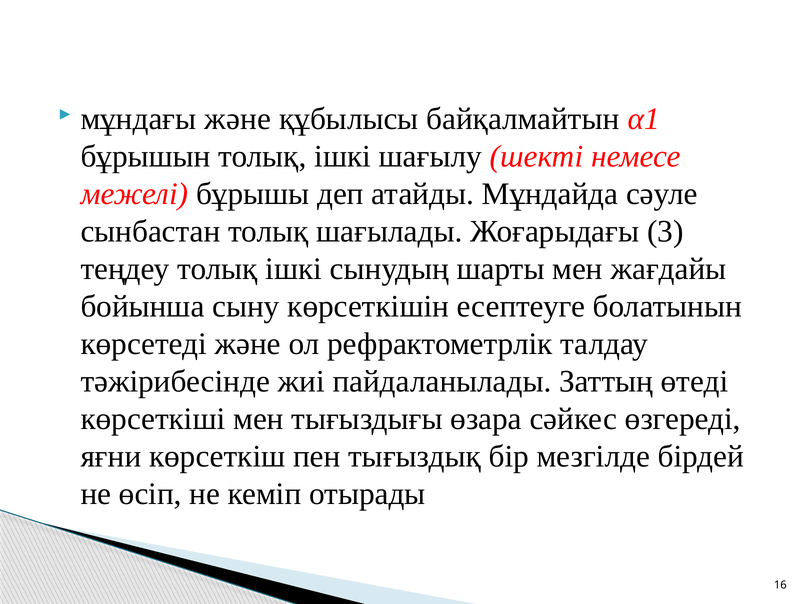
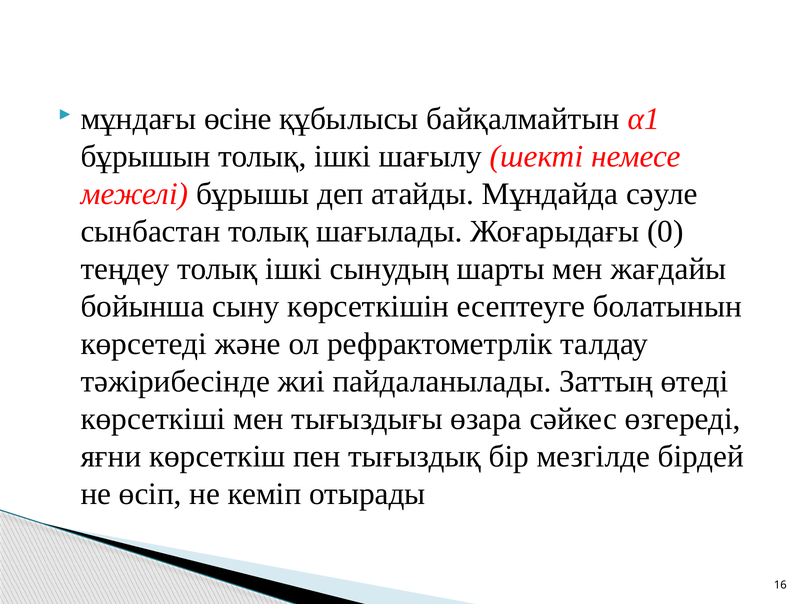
мұндағы және: және -> өсіне (238, 119)
3: 3 -> 0 (665, 232)
